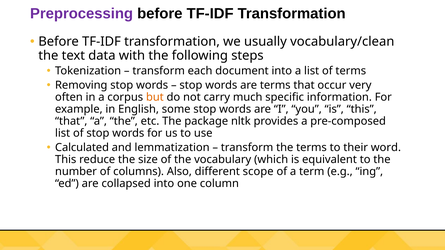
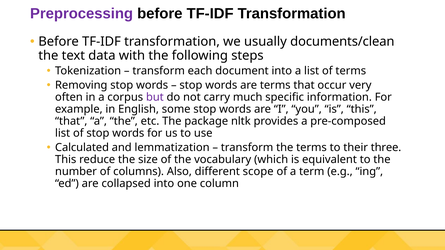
vocabulary/clean: vocabulary/clean -> documents/clean (342, 42)
but colour: orange -> purple (155, 97)
word: word -> three (386, 148)
